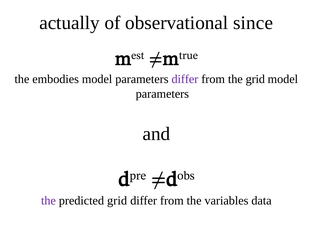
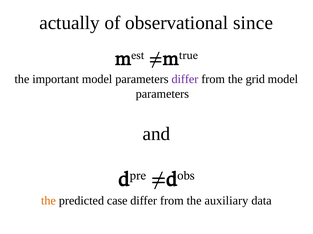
embodies: embodies -> important (56, 79)
the colour: purple -> orange (48, 201)
predicted grid: grid -> case (117, 201)
variables: variables -> auxiliary (226, 201)
